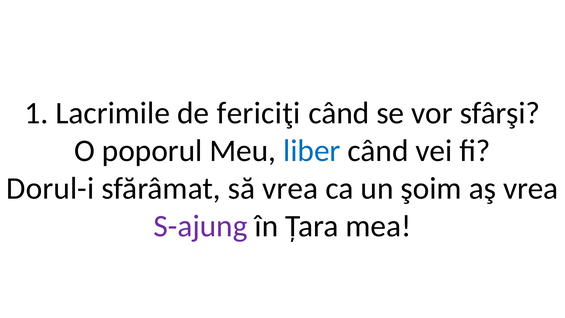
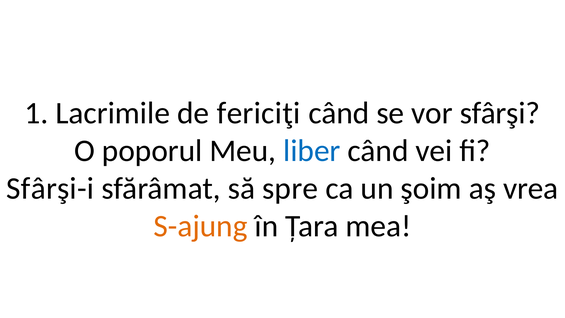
Dorul-i: Dorul-i -> Sfârşi-i (50, 188)
să vrea: vrea -> spre (290, 188)
S-ajung colour: purple -> orange (201, 226)
